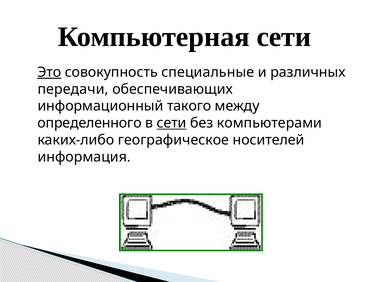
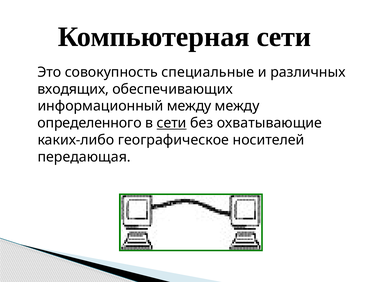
Это underline: present -> none (49, 72)
передачи: передачи -> входящих (73, 89)
информационный такого: такого -> между (189, 106)
компьютерами: компьютерами -> охватывающие (269, 123)
информация: информация -> передающая (84, 157)
